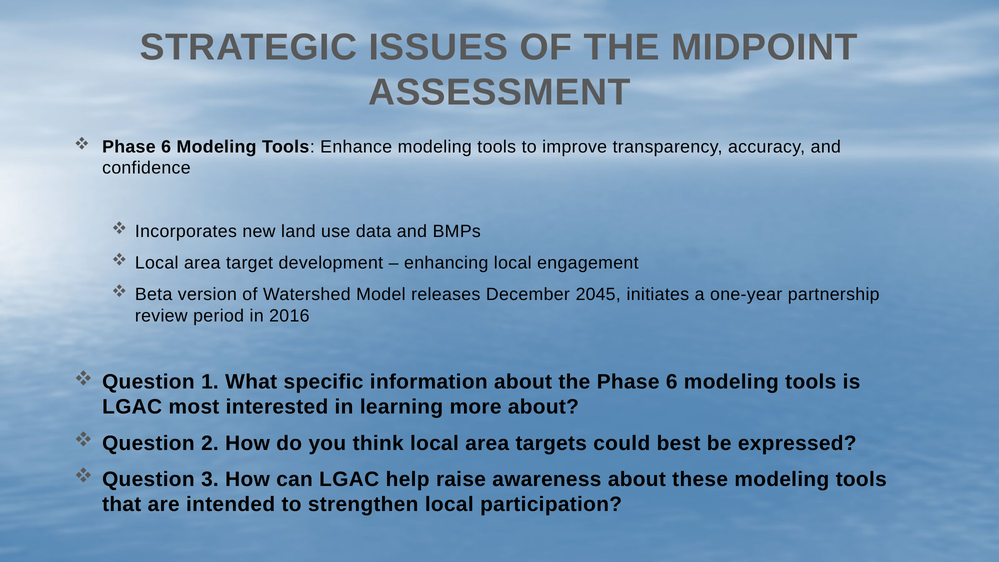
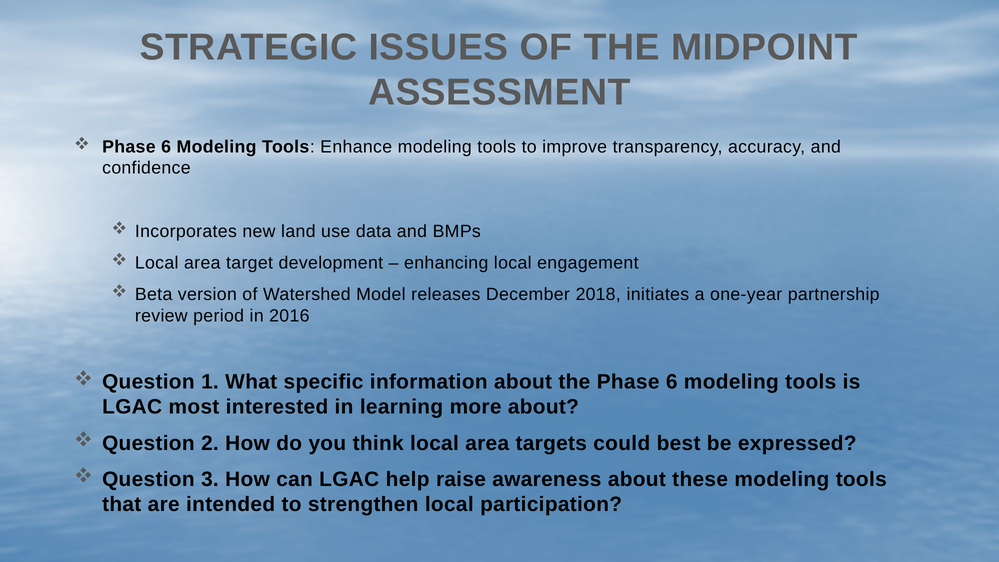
2045: 2045 -> 2018 (598, 295)
